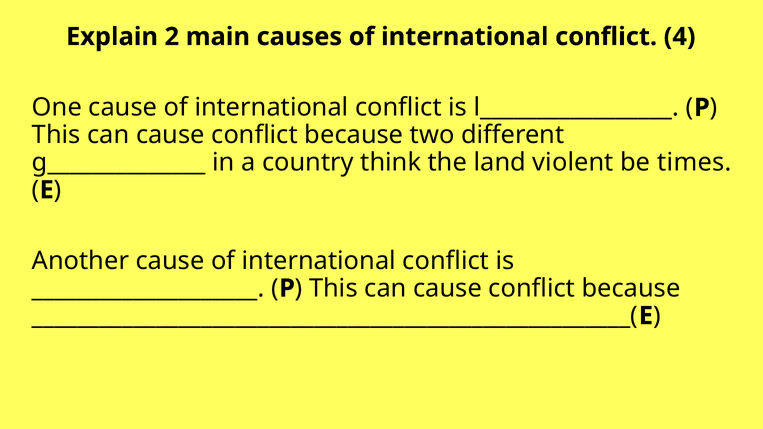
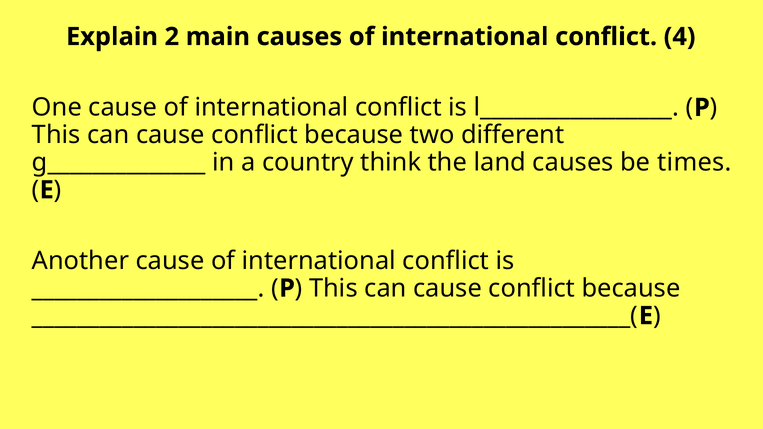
land violent: violent -> causes (573, 163)
